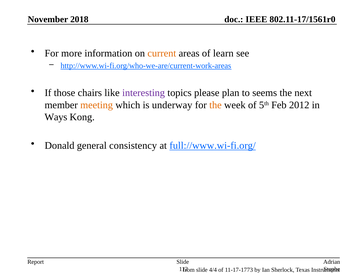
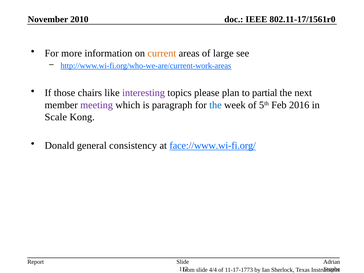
2018: 2018 -> 2010 (79, 19)
learn: learn -> large (223, 53)
seems: seems -> partial (265, 93)
meeting colour: orange -> purple (97, 105)
underway: underway -> paragraph (172, 105)
the colour: orange -> blue (215, 105)
2012: 2012 -> 2016 (299, 105)
Ways: Ways -> Scale (56, 117)
full://www.wi-fi.org/: full://www.wi-fi.org/ -> face://www.wi-fi.org/ (213, 145)
